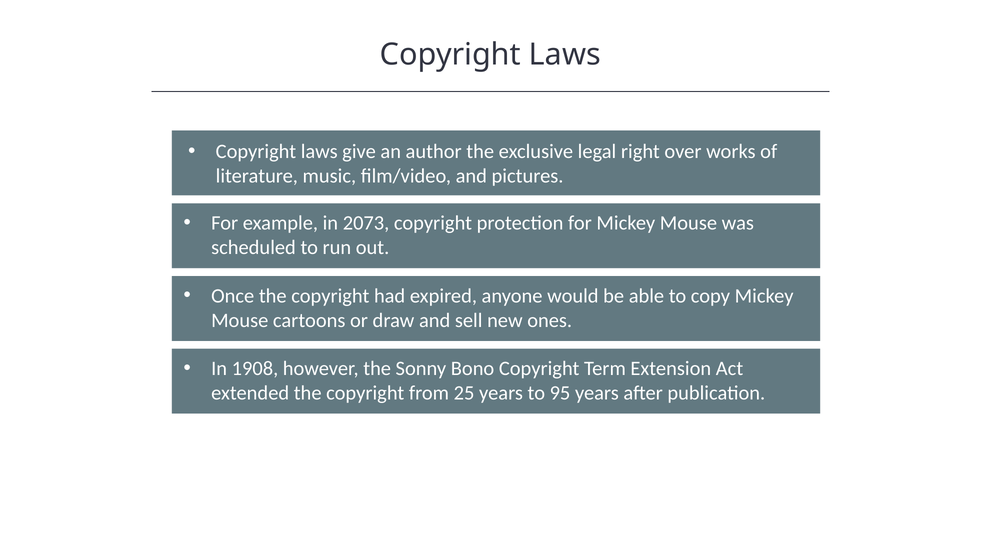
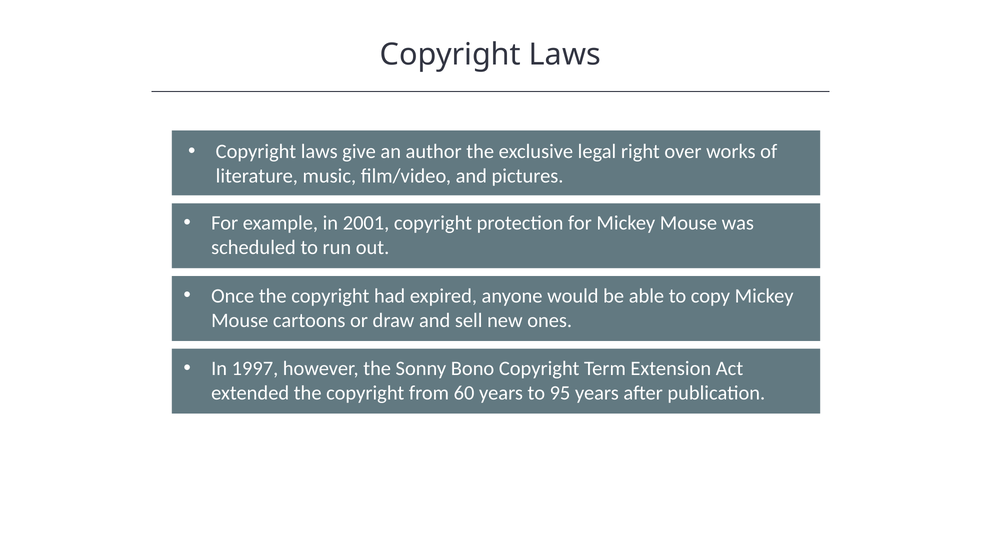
2073: 2073 -> 2001 (366, 223)
1908: 1908 -> 1997 (255, 368)
25: 25 -> 60 (464, 393)
